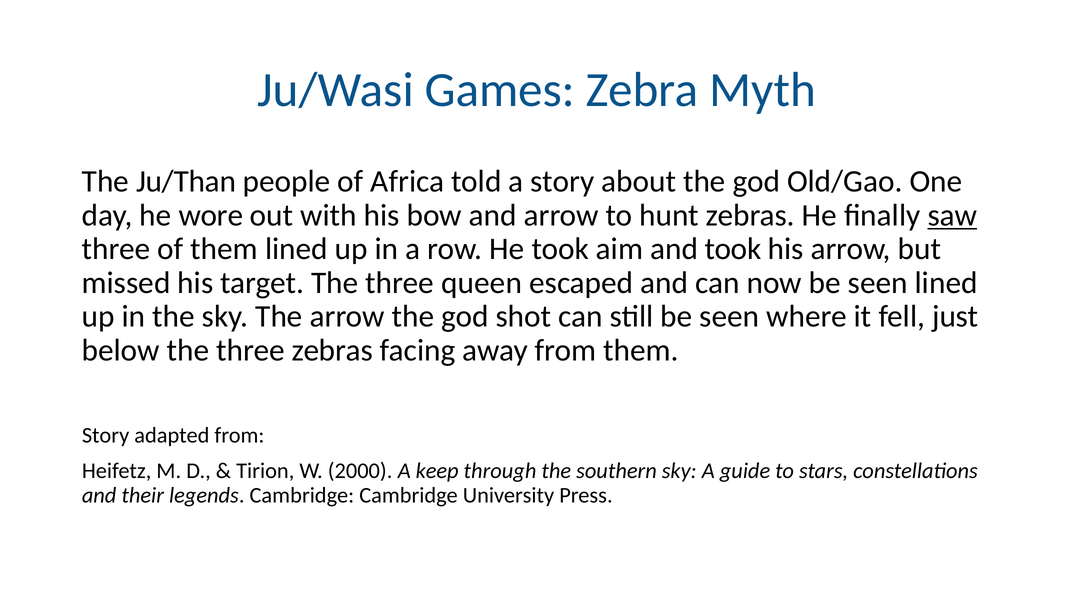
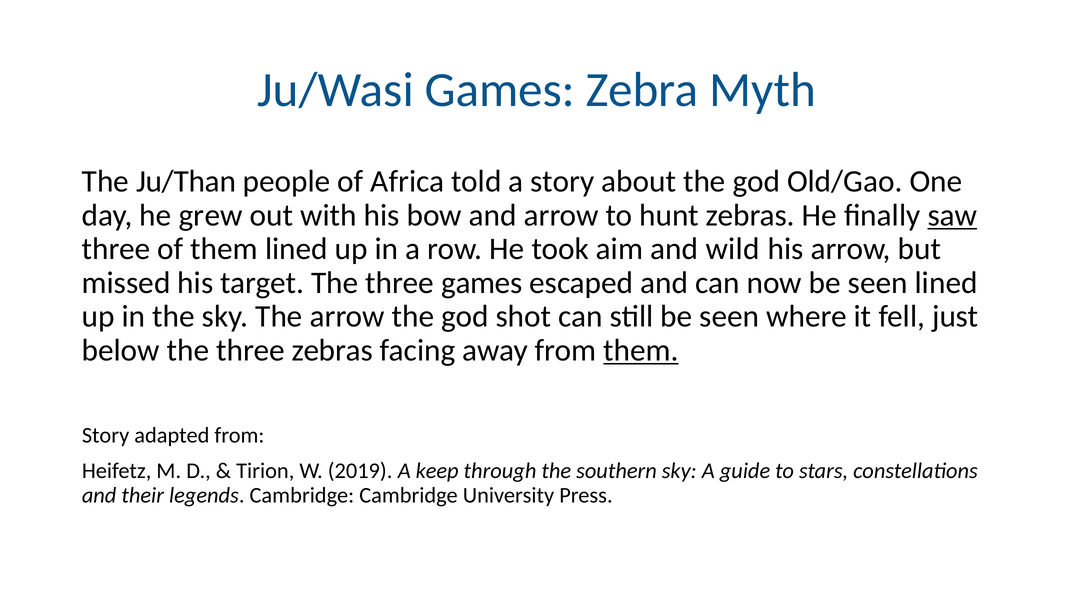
wore: wore -> grew (211, 215)
and took: took -> wild (733, 249)
three queen: queen -> games (482, 283)
them underline: none -> present (641, 350)
2000: 2000 -> 2019 (360, 471)
